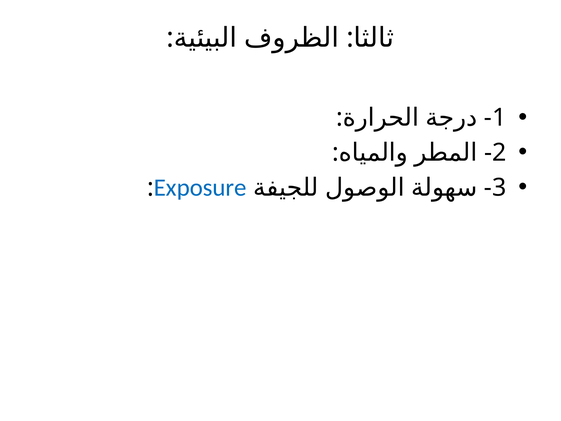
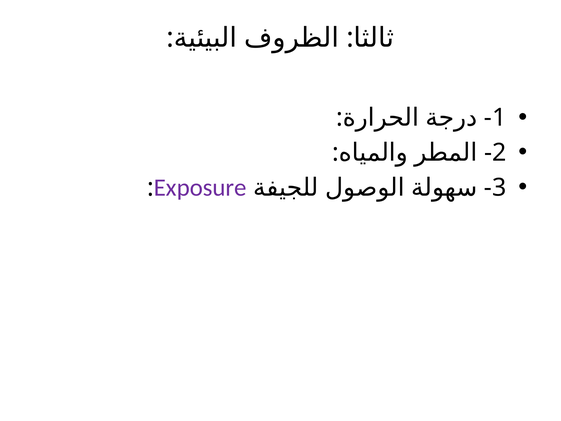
Exposure colour: blue -> purple (200, 188)
